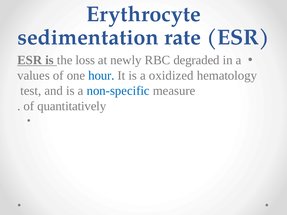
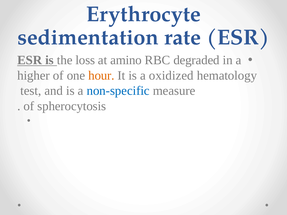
newly: newly -> amino (126, 60)
values: values -> higher (34, 76)
hour colour: blue -> orange (101, 76)
quantitatively: quantitatively -> spherocytosis (72, 106)
